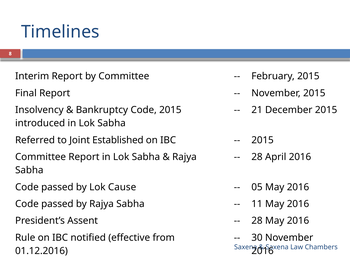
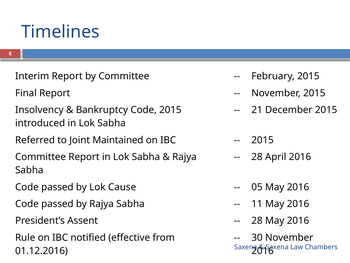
Established: Established -> Maintained (118, 140)
